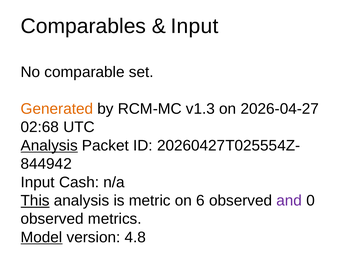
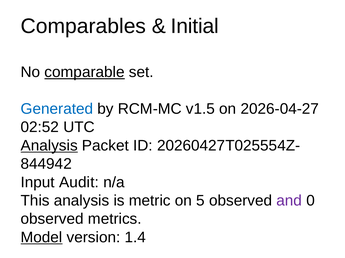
Input: Input -> Initial (195, 26)
comparable underline: none -> present (85, 72)
Generated colour: orange -> blue (57, 109)
v1.3: v1.3 -> v1.5 (200, 109)
02:68: 02:68 -> 02:52 (40, 128)
Cash: Cash -> Audit (79, 183)
This underline: present -> none (35, 201)
6: 6 -> 5 (201, 201)
4.8: 4.8 -> 1.4 (135, 238)
